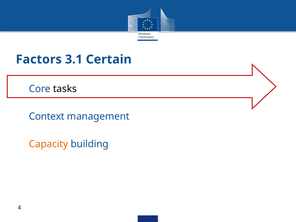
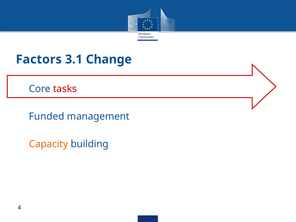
Certain: Certain -> Change (109, 59)
tasks colour: black -> red (65, 89)
Context: Context -> Funded (47, 116)
